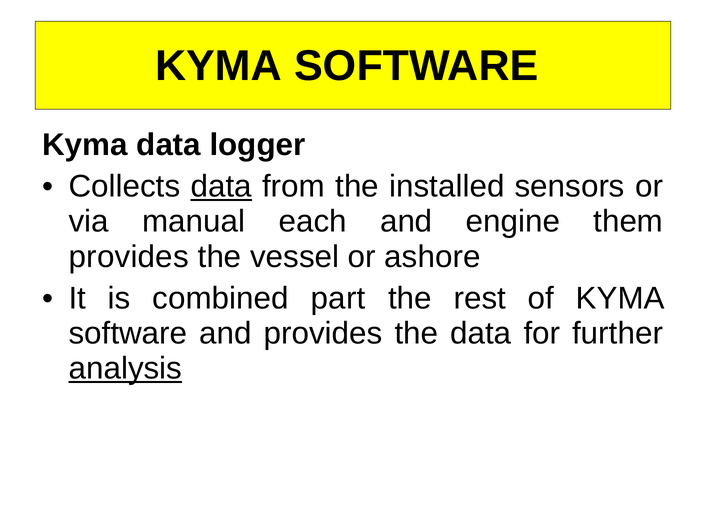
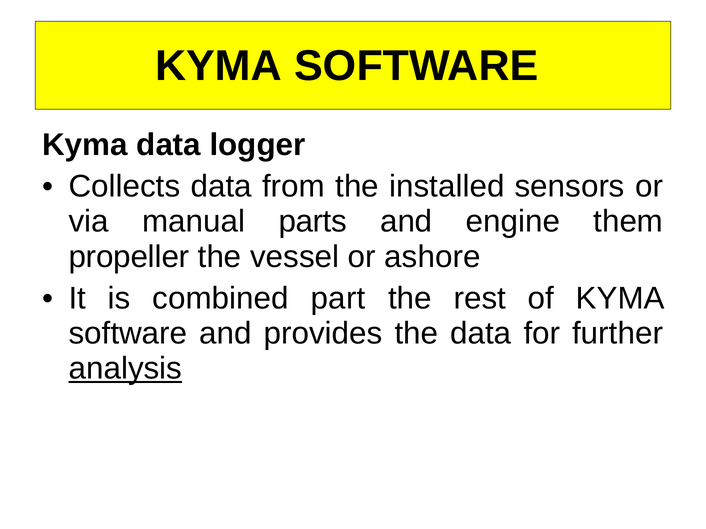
data underline: present -> none (221, 187)
each: each -> parts (313, 222)
provides: provides -> propeller (129, 257)
